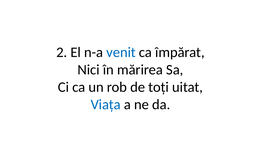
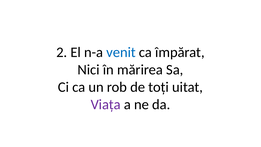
Viața colour: blue -> purple (106, 104)
